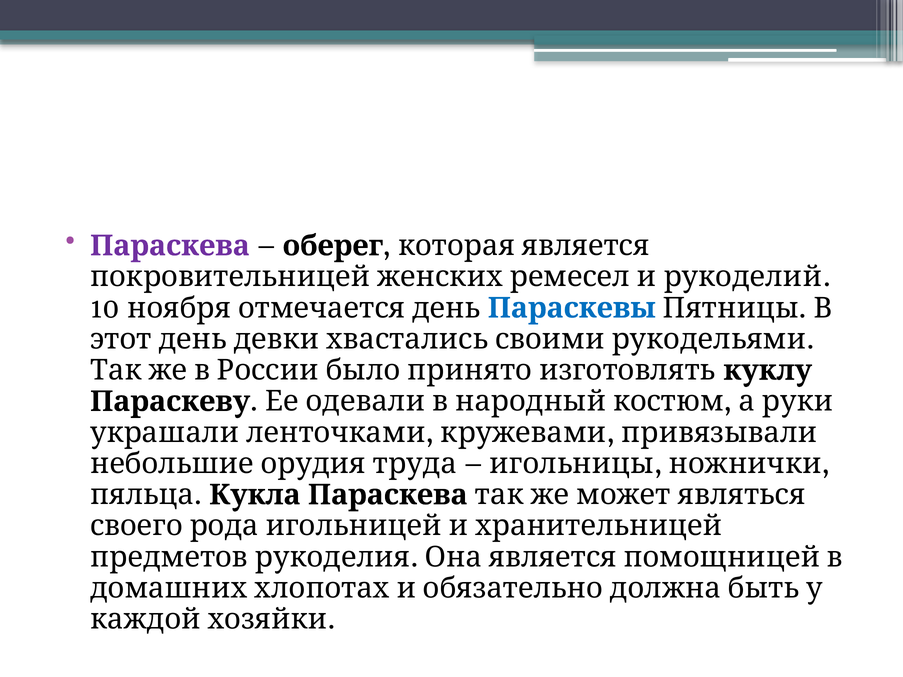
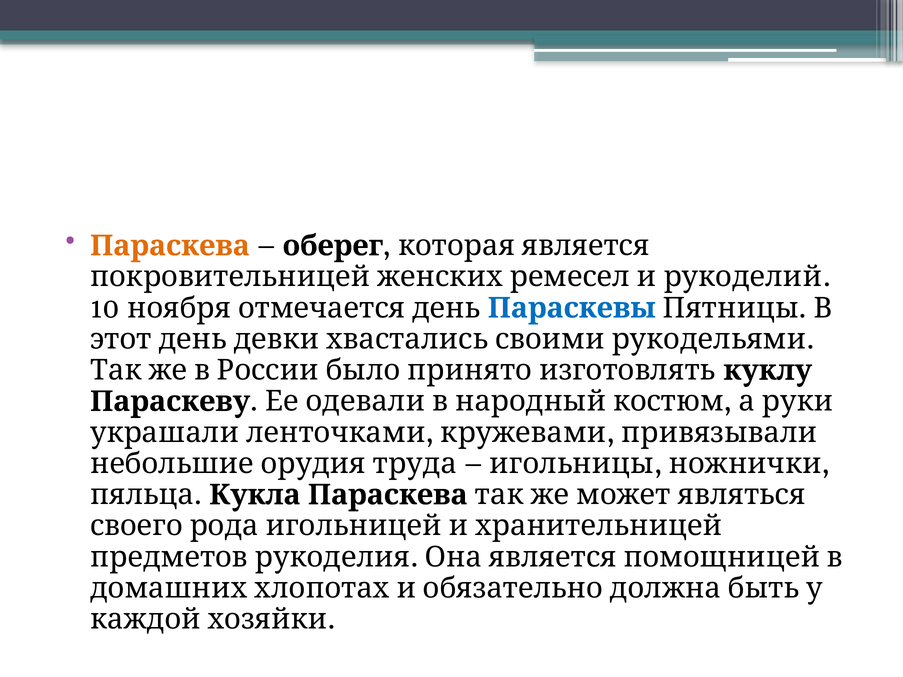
Параскева colour: purple -> orange (170, 246)
